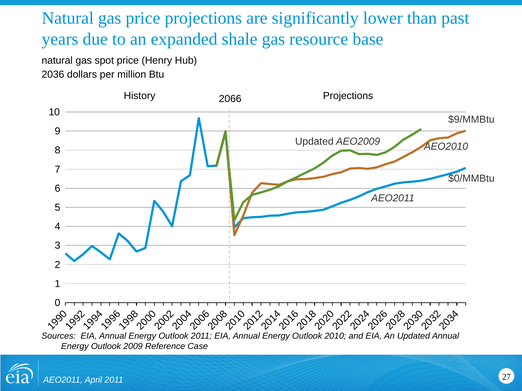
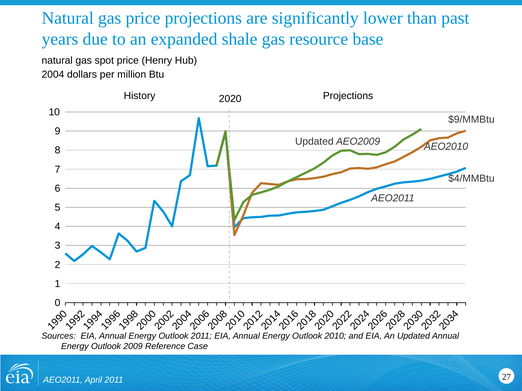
2036: 2036 -> 2004 (53, 75)
2066: 2066 -> 2020 (230, 99)
$0/MMBtu: $0/MMBtu -> $4/MMBtu (471, 179)
